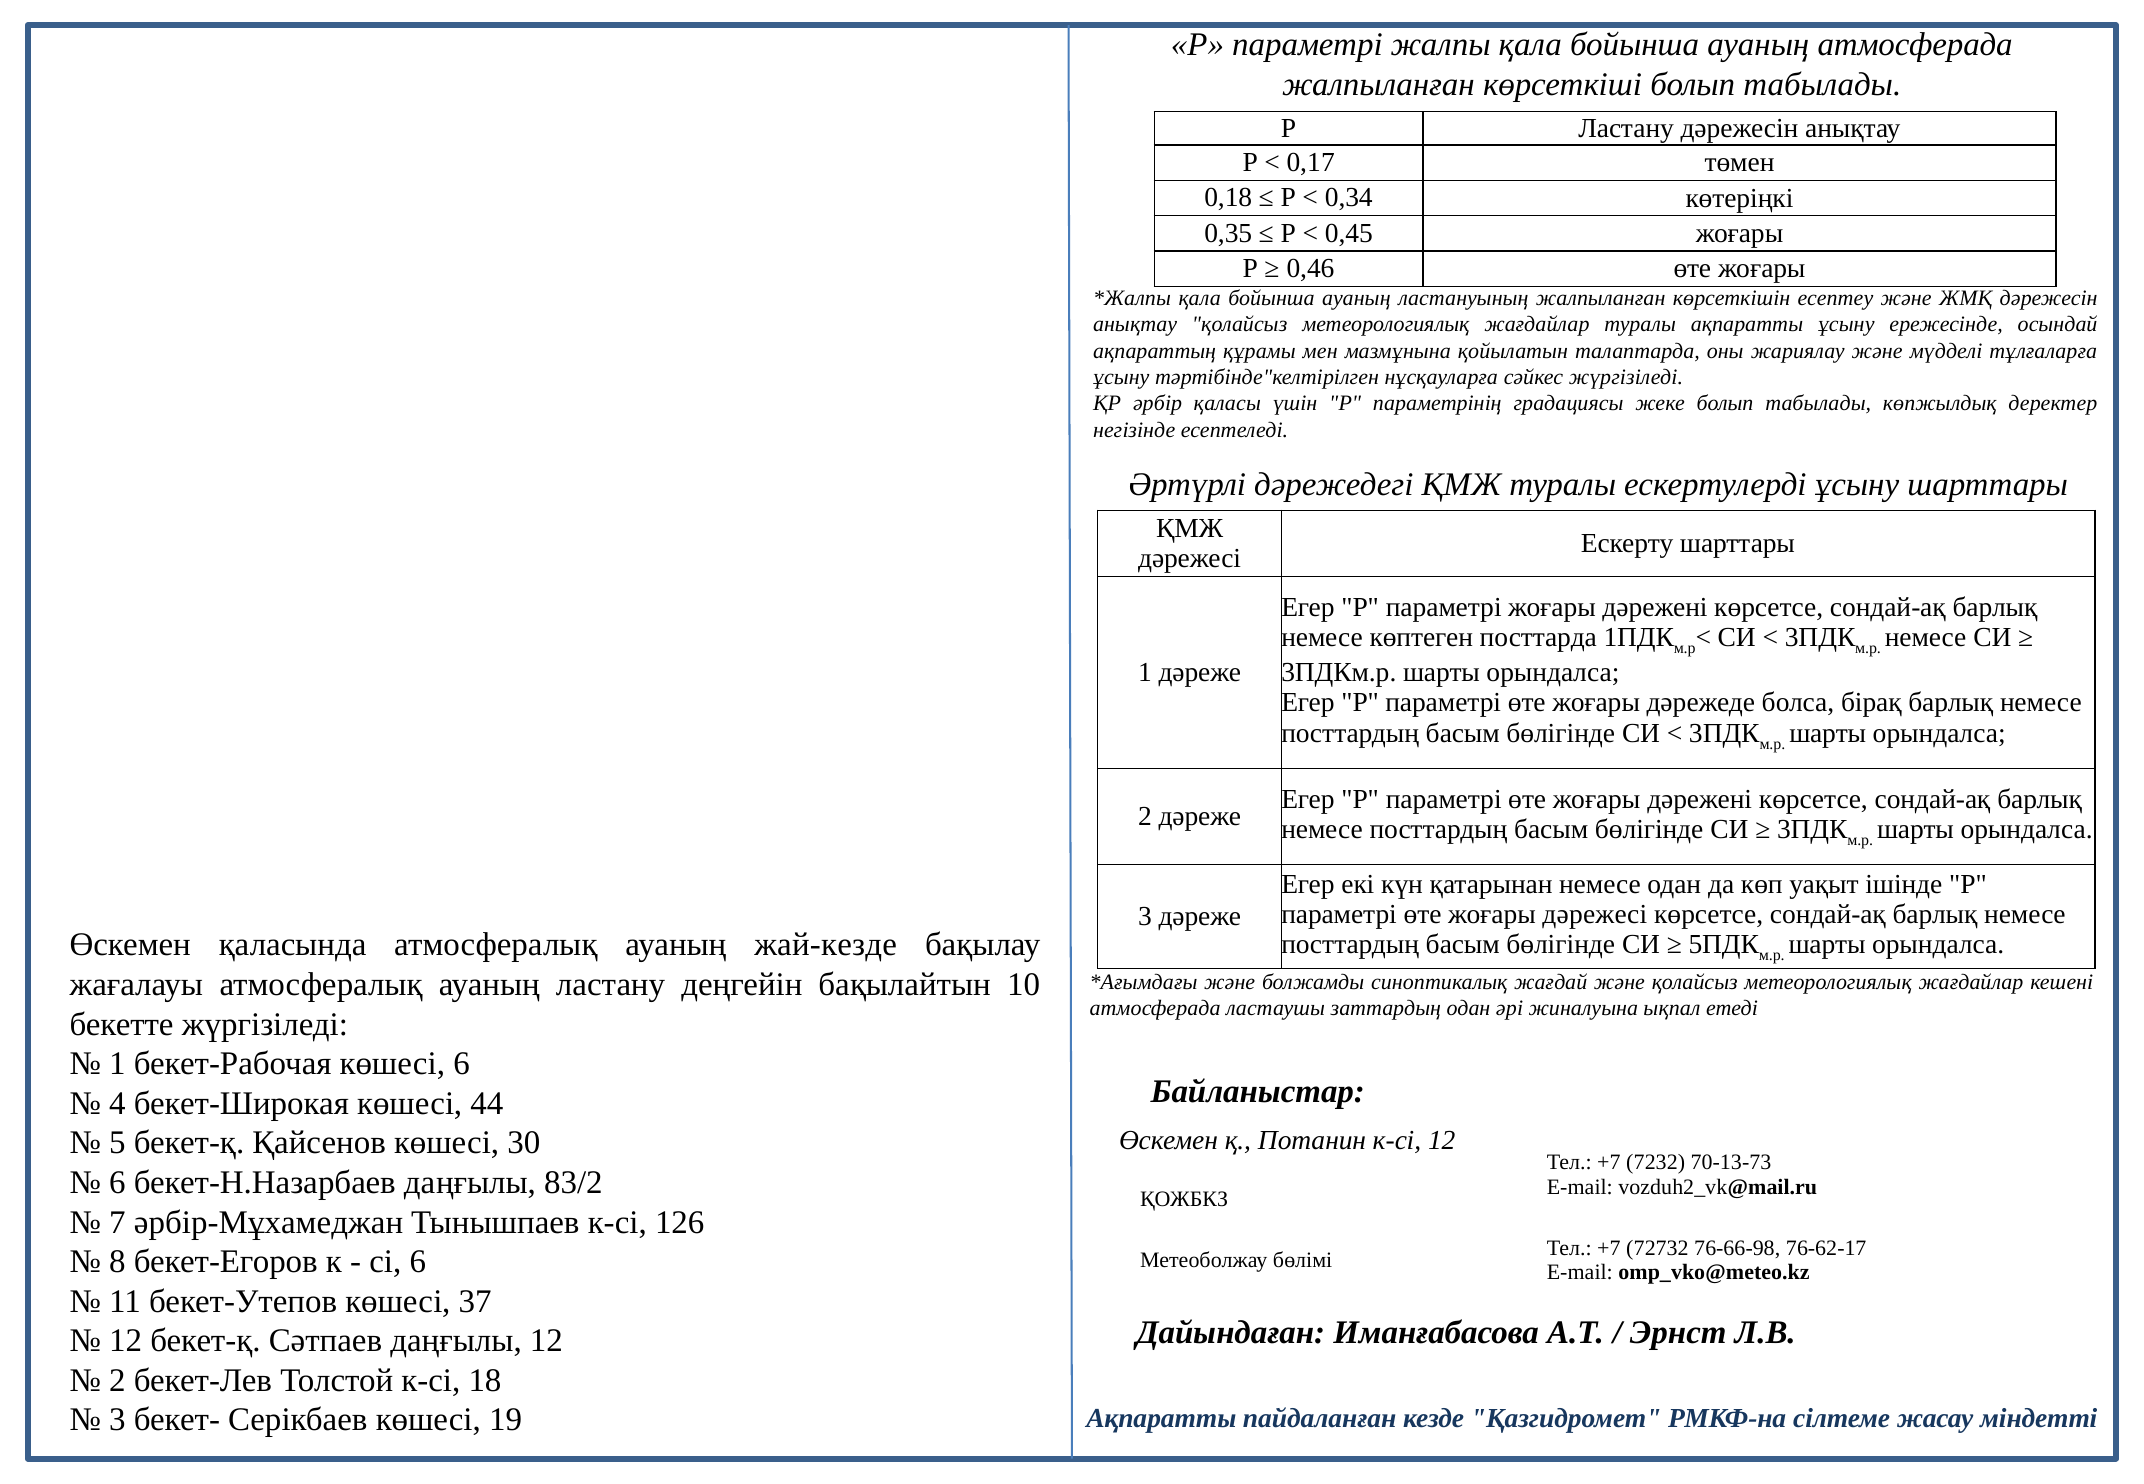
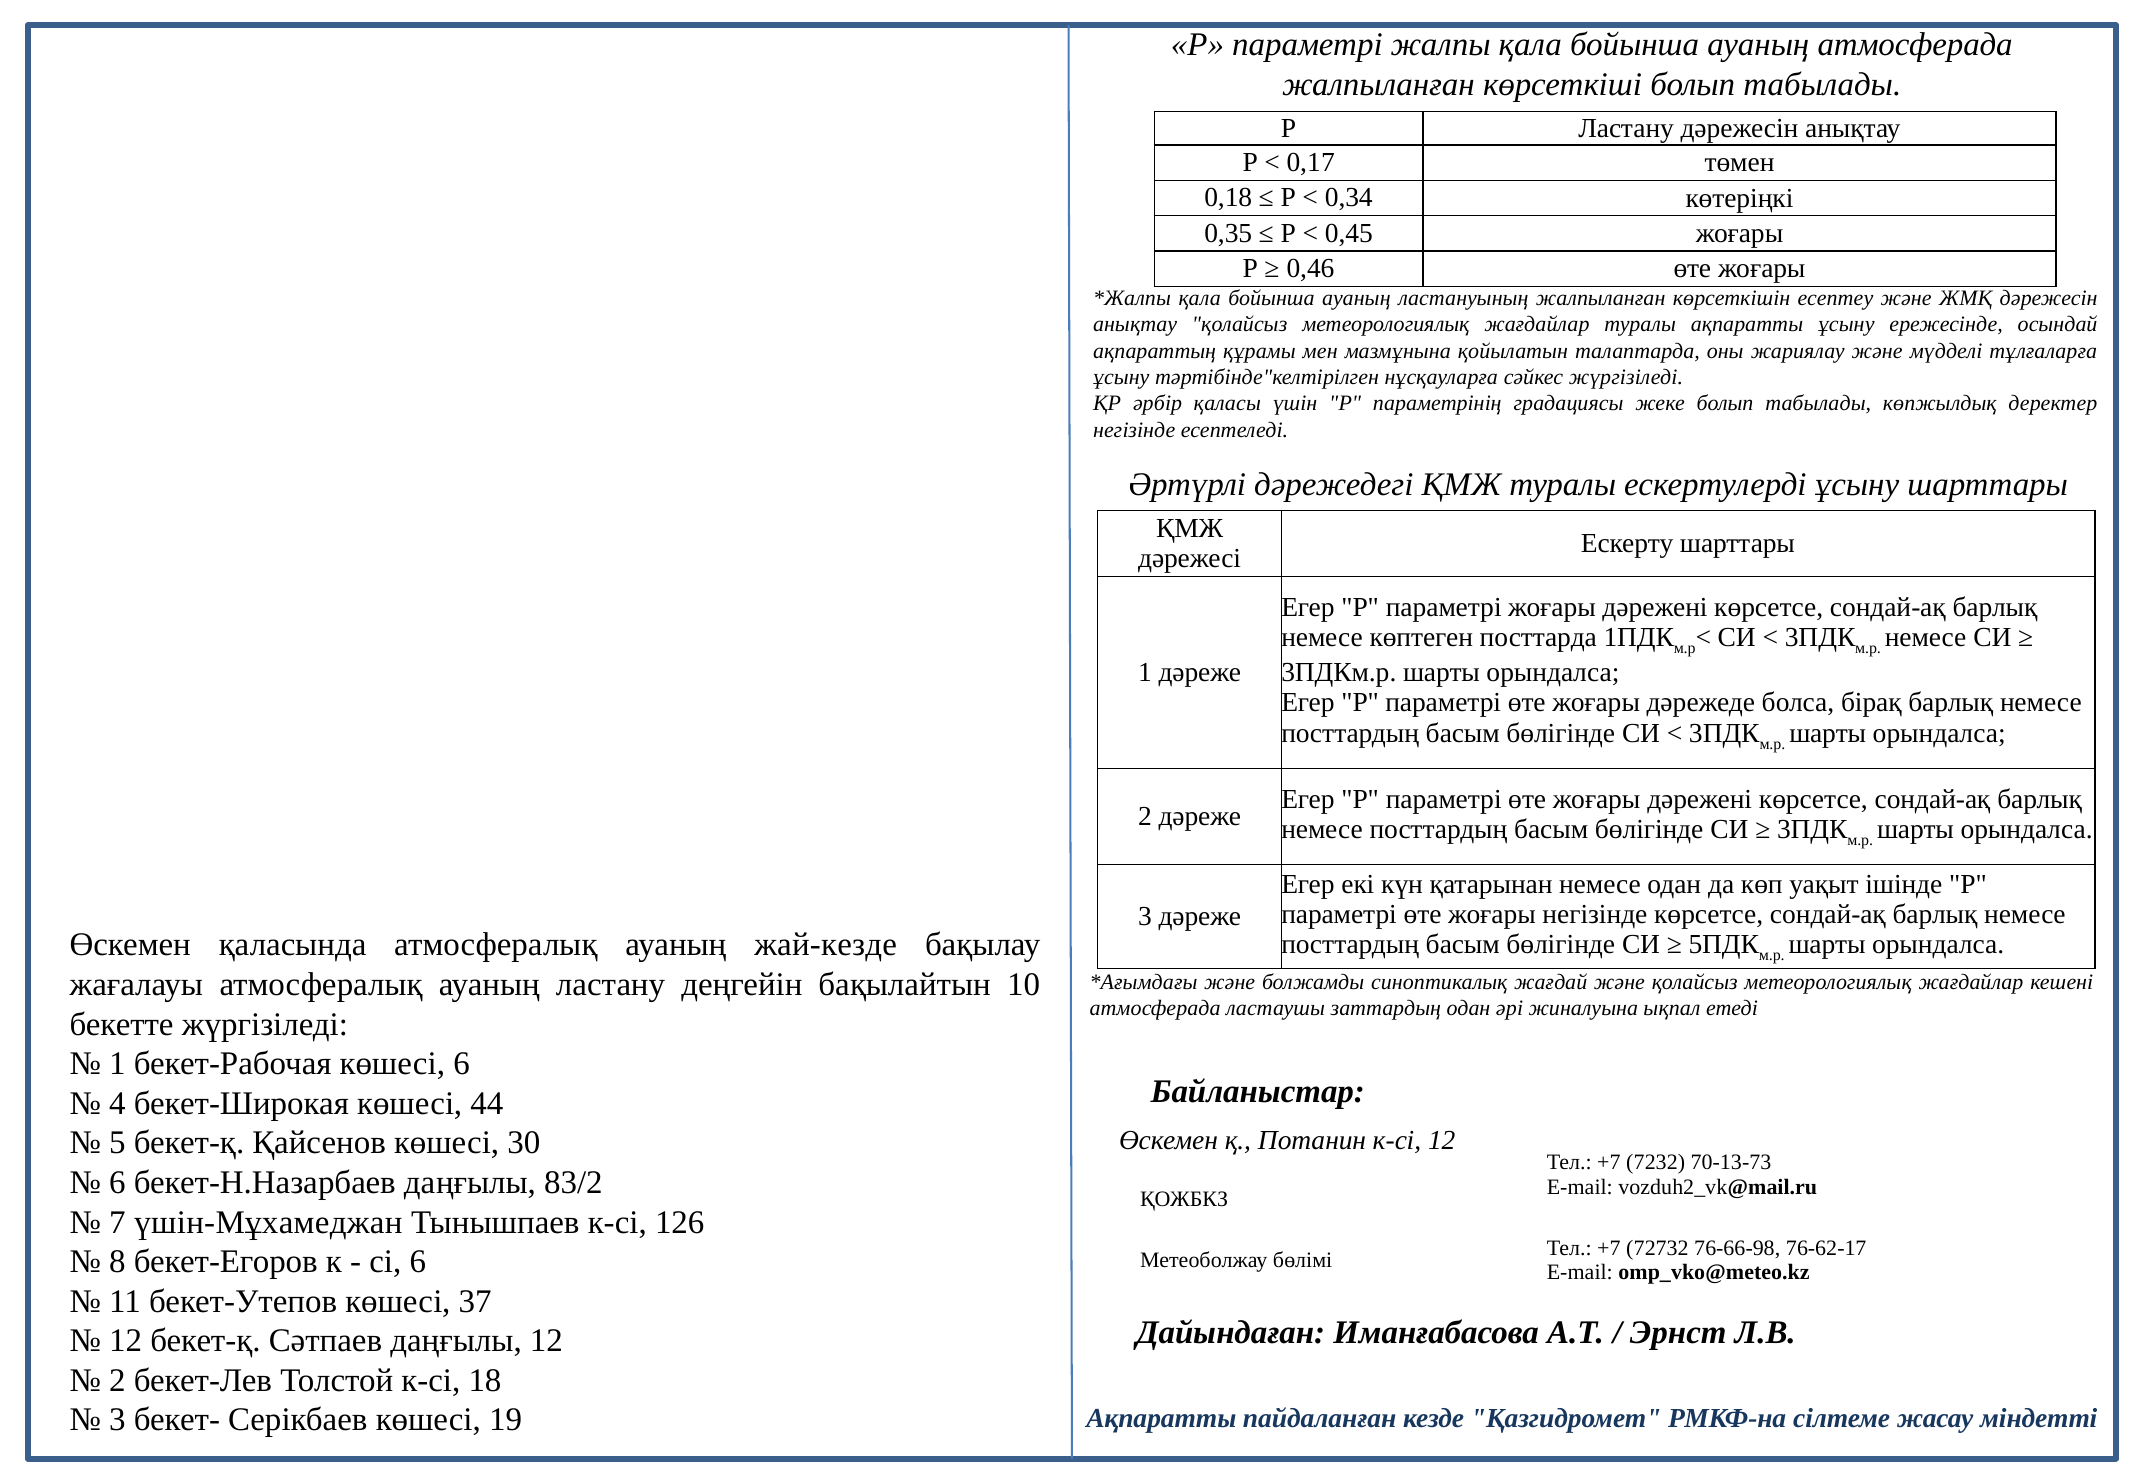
жоғары дәрежесі: дәрежесі -> негізінде (1595, 914)
әрбір-Мұхамеджан: әрбір-Мұхамеджан -> үшін-Мұхамеджан (268, 1222)
